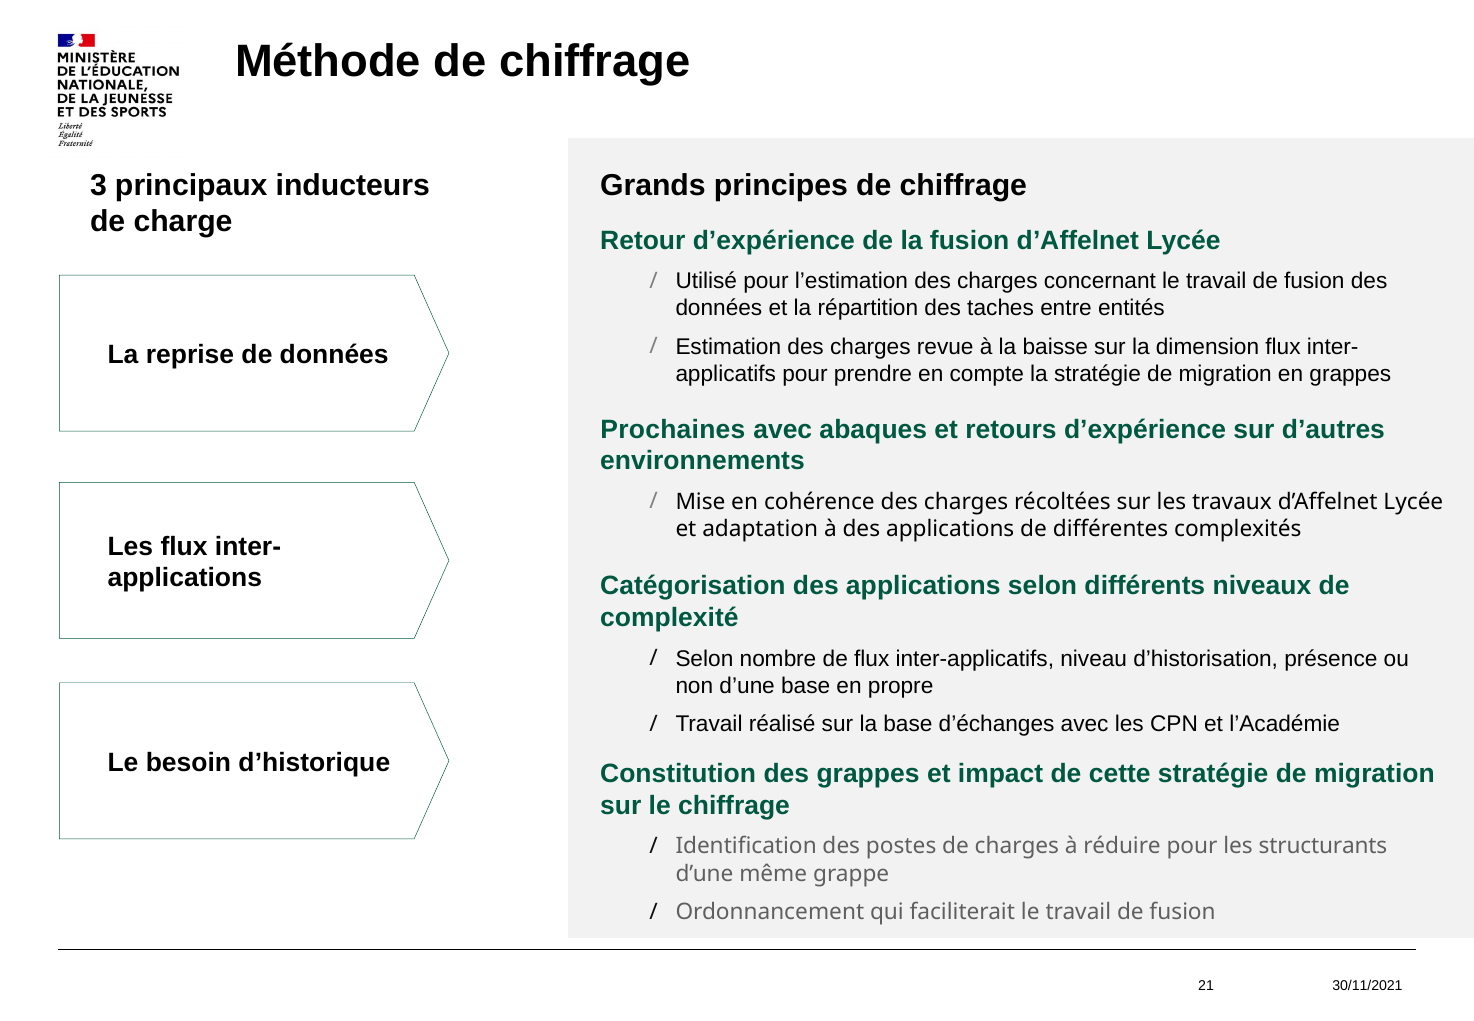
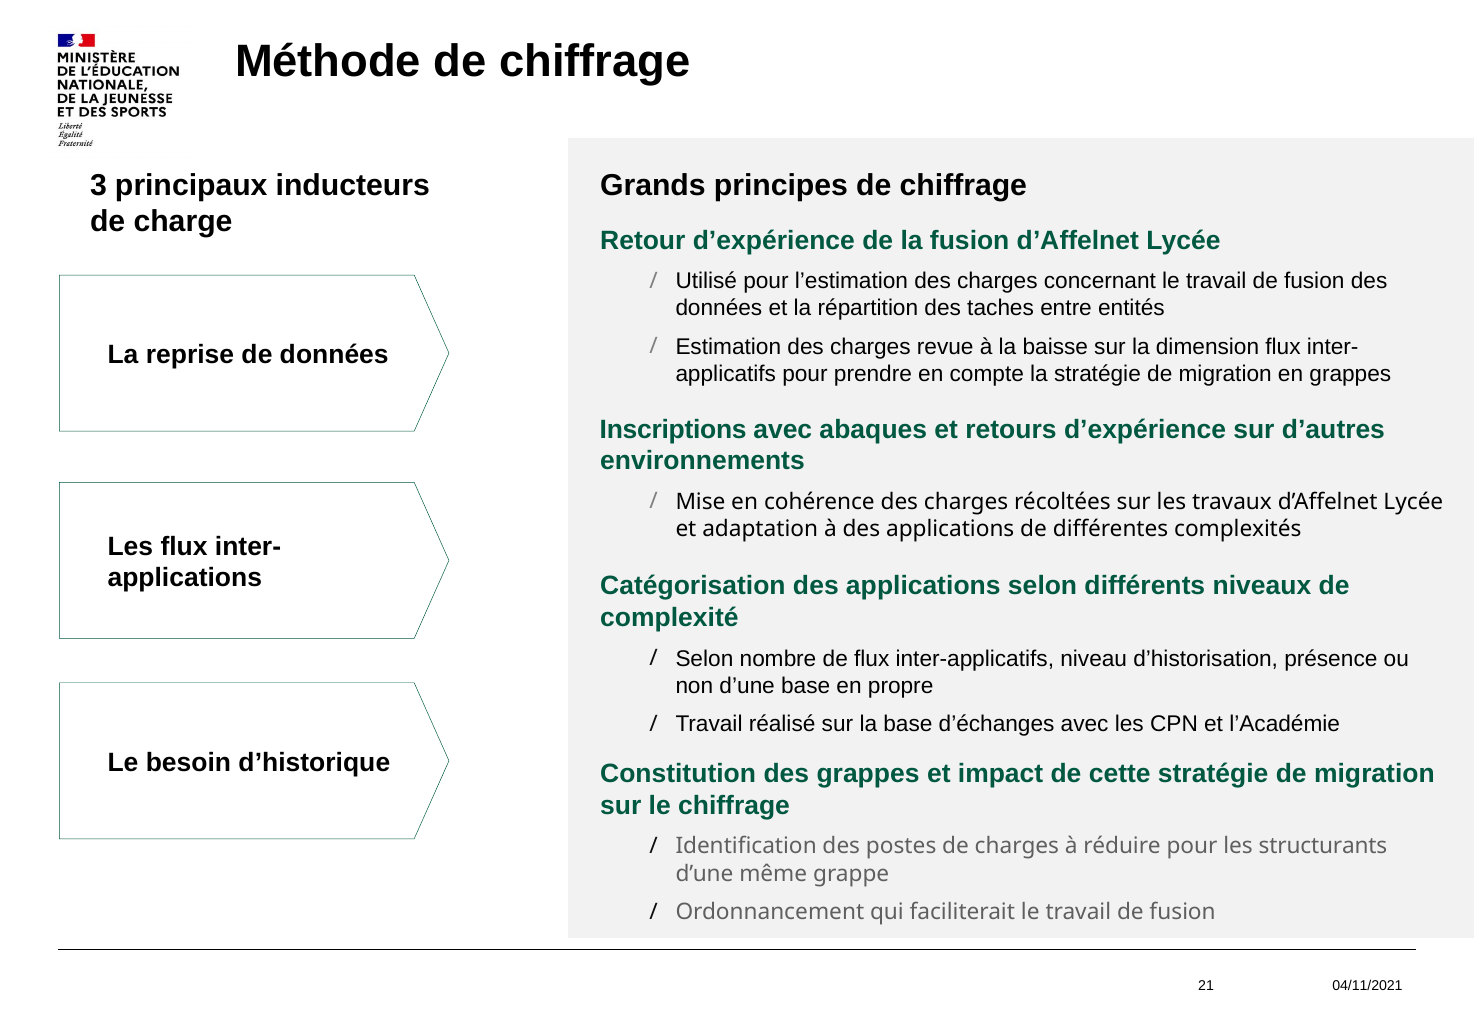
Prochaines: Prochaines -> Inscriptions (673, 429)
30/11/2021: 30/11/2021 -> 04/11/2021 (1367, 986)
